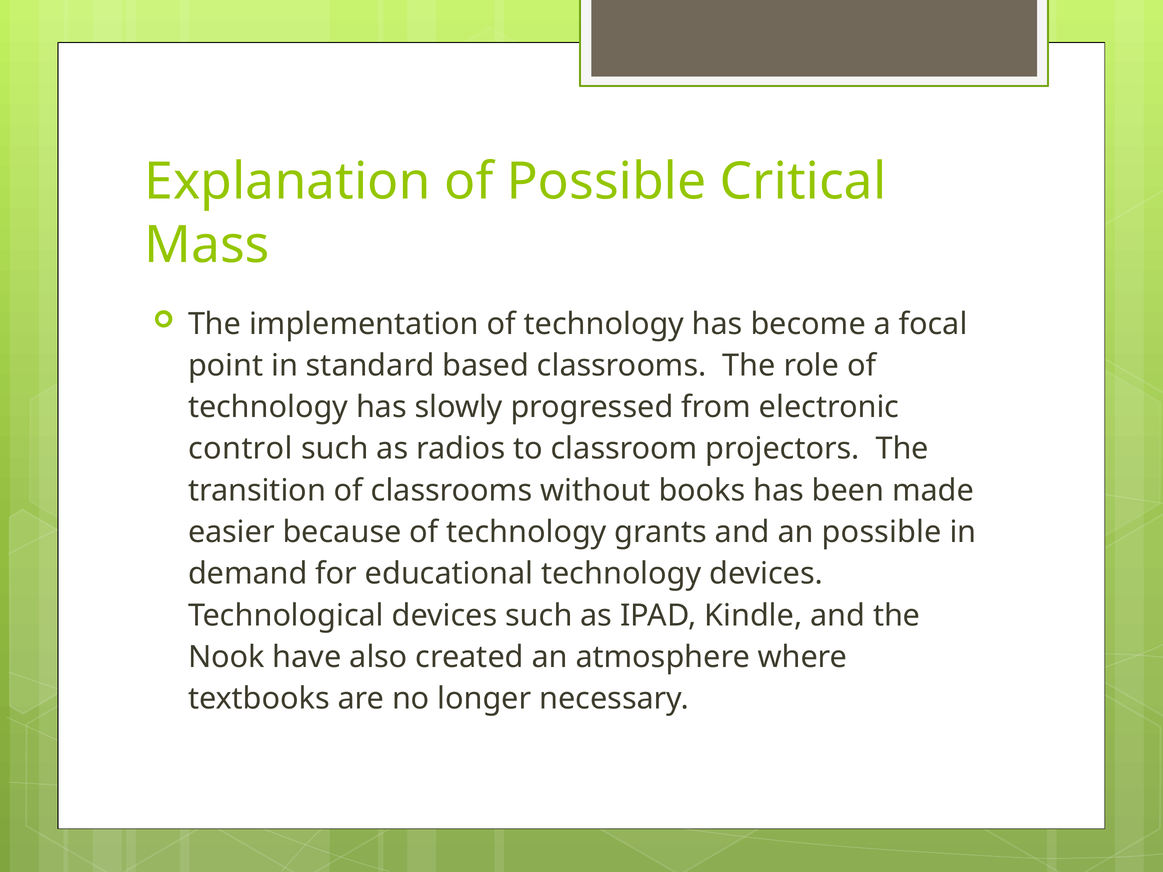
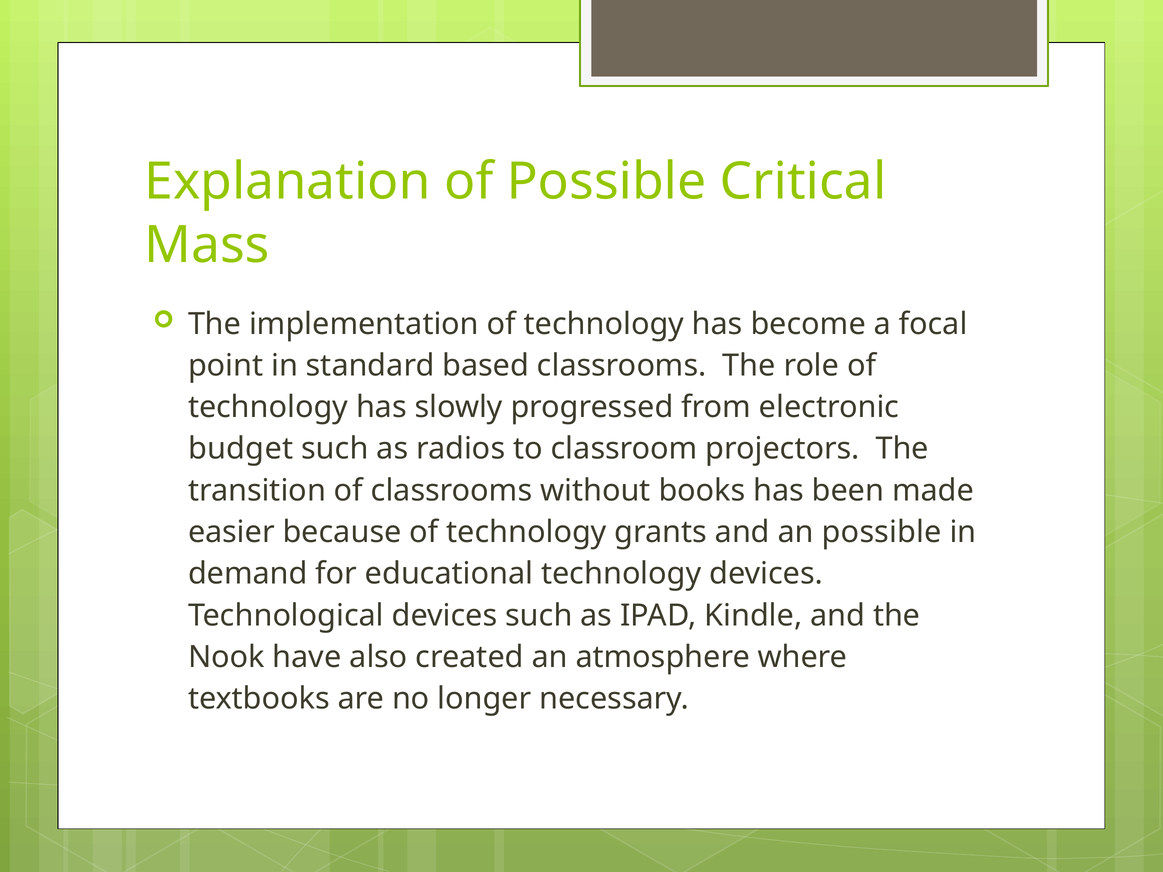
control: control -> budget (241, 449)
